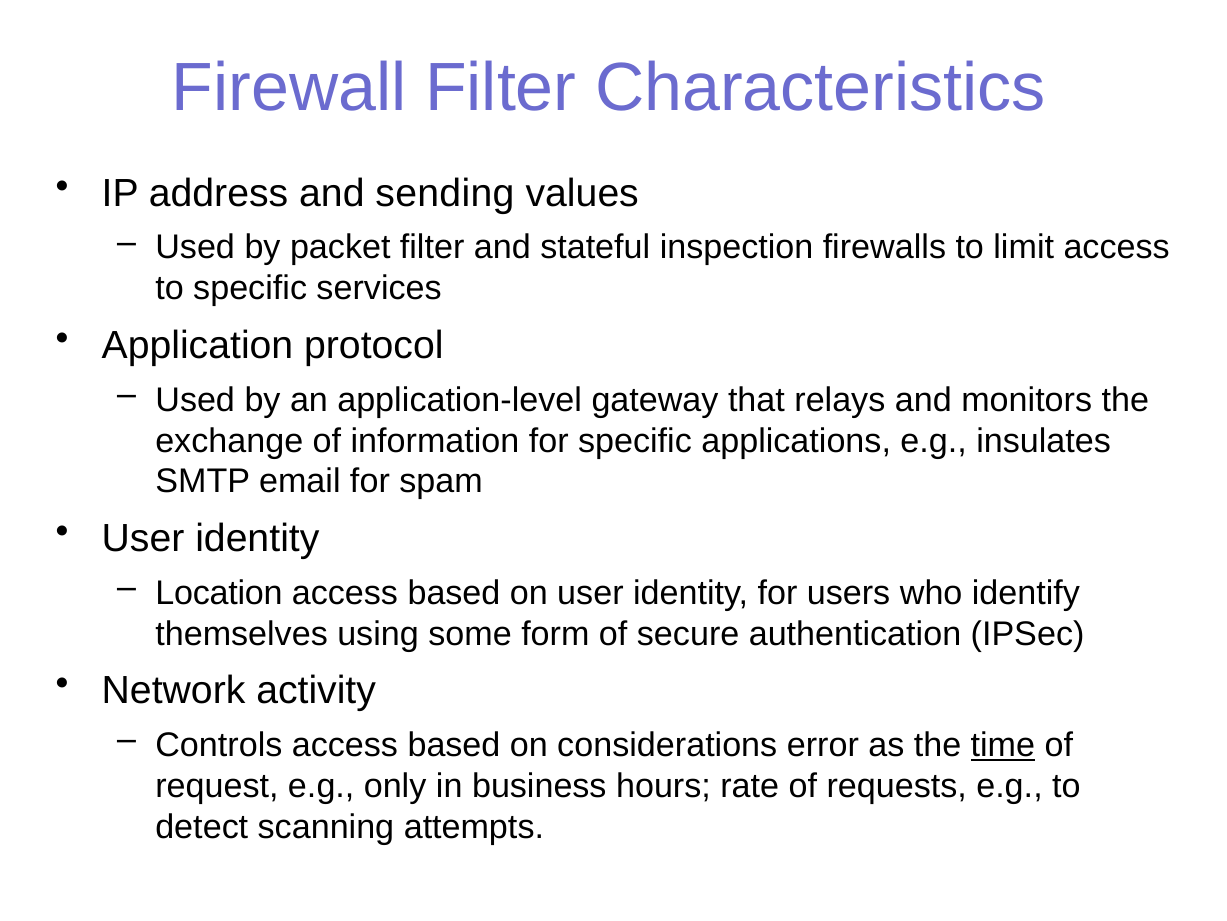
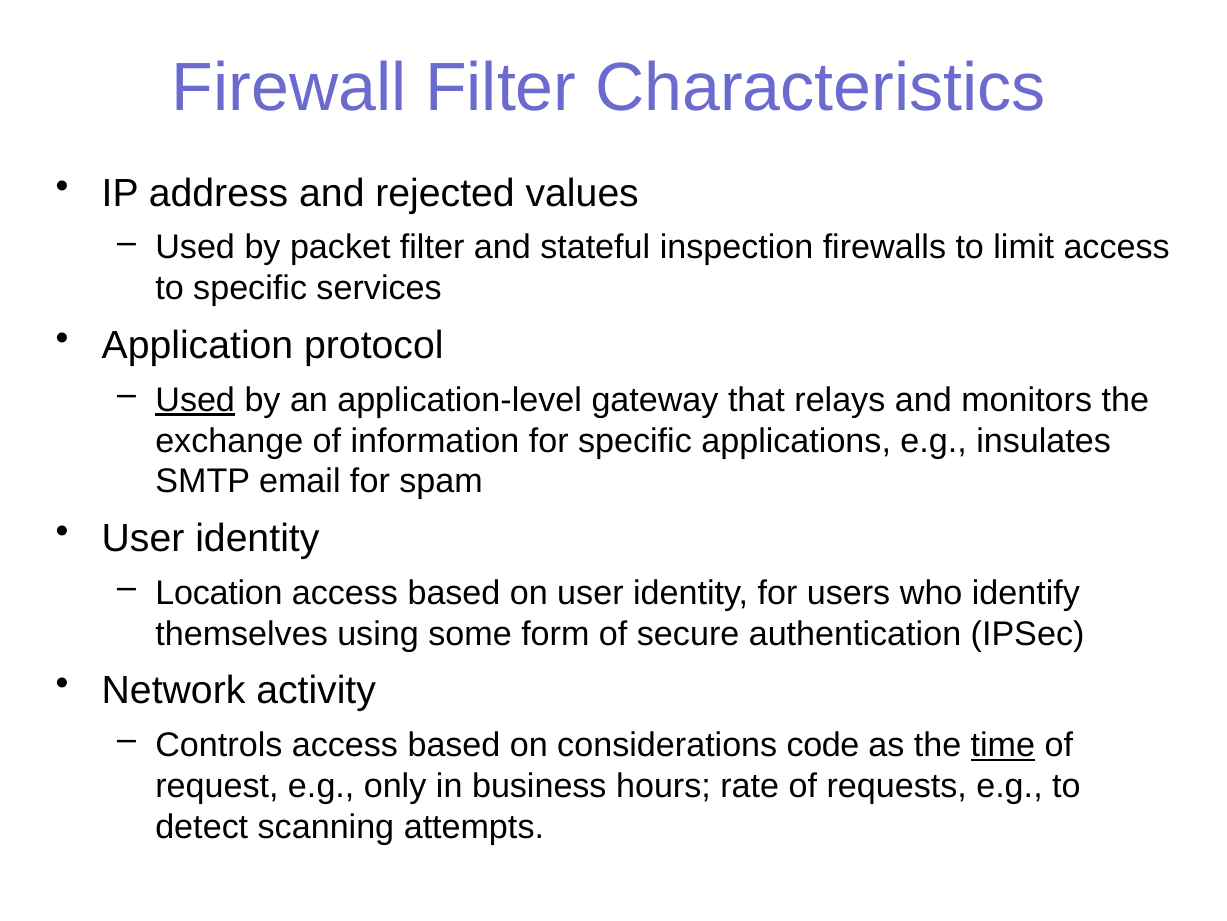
sending: sending -> rejected (445, 193)
Used underline: none -> present (195, 400)
error: error -> code (823, 744)
